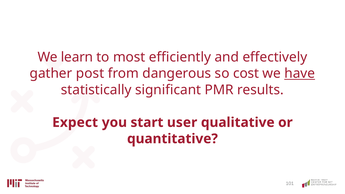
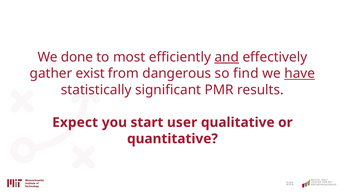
learn: learn -> done (77, 57)
and underline: none -> present (227, 57)
post: post -> exist (90, 73)
cost: cost -> find (246, 73)
